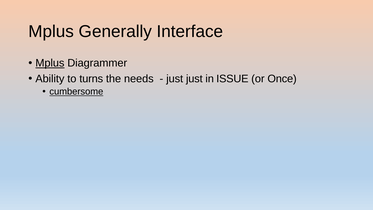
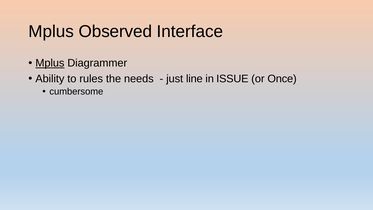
Generally: Generally -> Observed (115, 31)
turns: turns -> rules (91, 79)
just just: just -> line (194, 79)
cumbersome underline: present -> none (76, 92)
